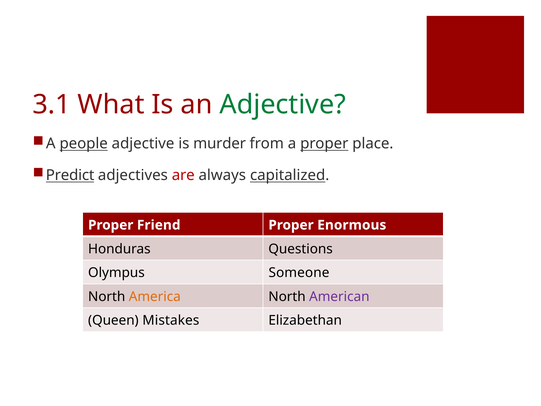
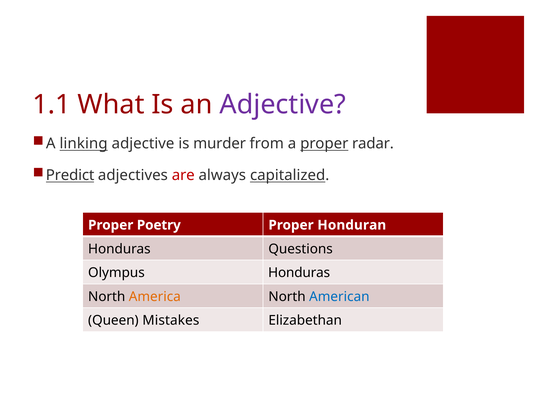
3.1: 3.1 -> 1.1 (52, 105)
Adjective colour: green -> purple (283, 105)
people: people -> linking (84, 144)
place: place -> radar (373, 144)
Friend: Friend -> Poetry (159, 225)
Enormous: Enormous -> Honduran (352, 225)
Olympus Someone: Someone -> Honduras (299, 273)
American colour: purple -> blue (339, 296)
